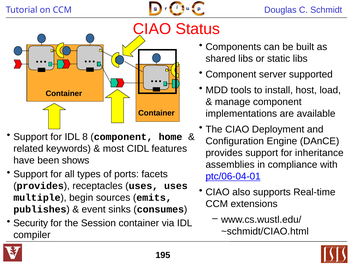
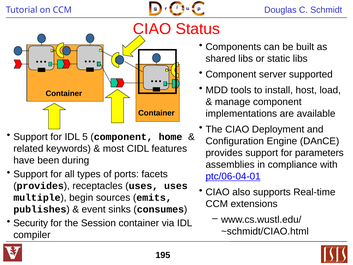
8: 8 -> 5 (85, 137)
inheritance: inheritance -> parameters (319, 153)
shows: shows -> during (76, 160)
